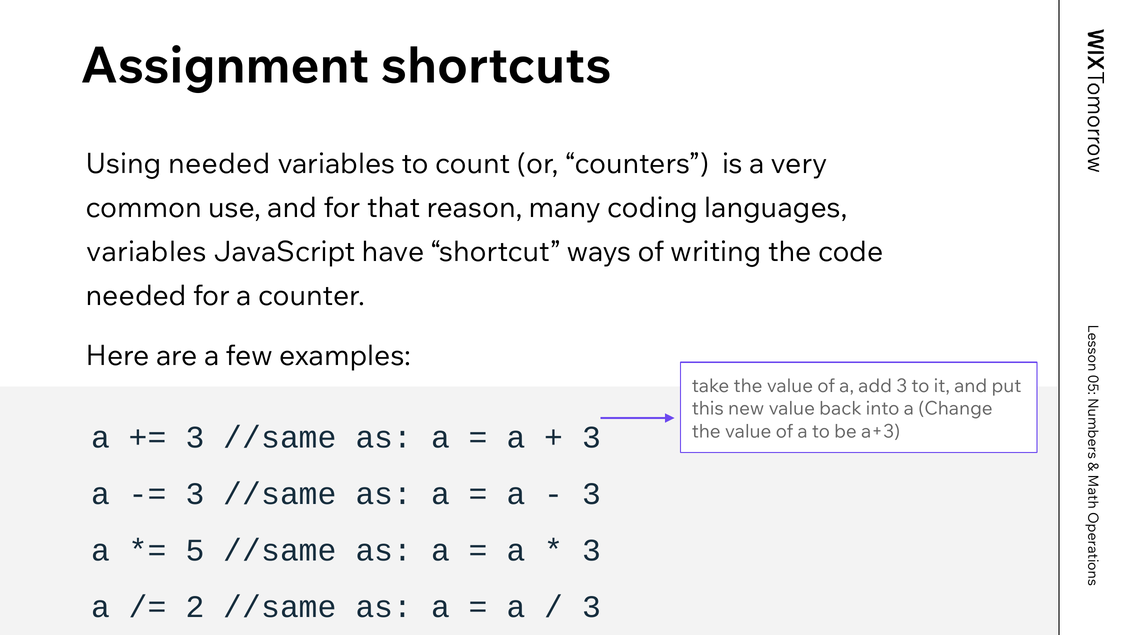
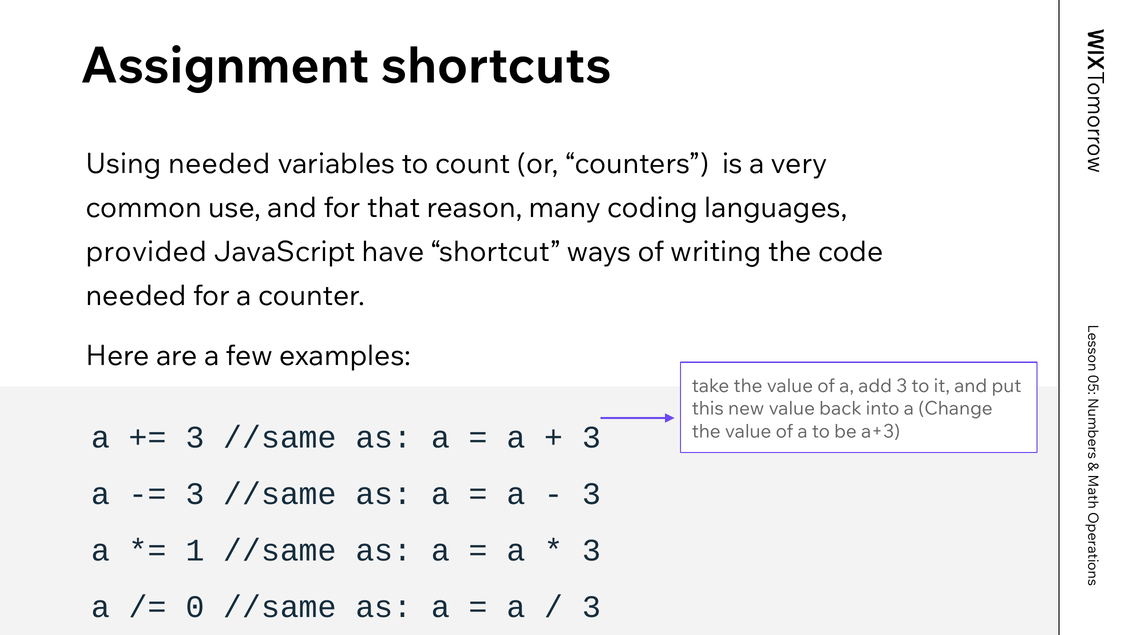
variables: variables -> provided (146, 252)
5: 5 -> 1 (195, 551)
2: 2 -> 0 (195, 608)
